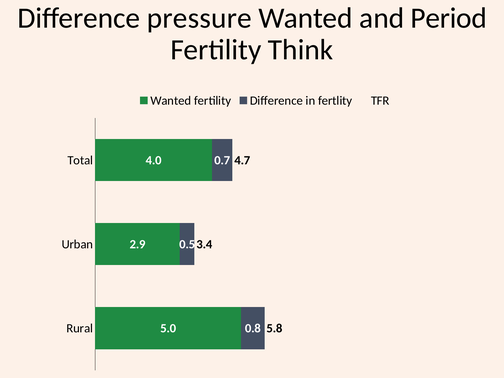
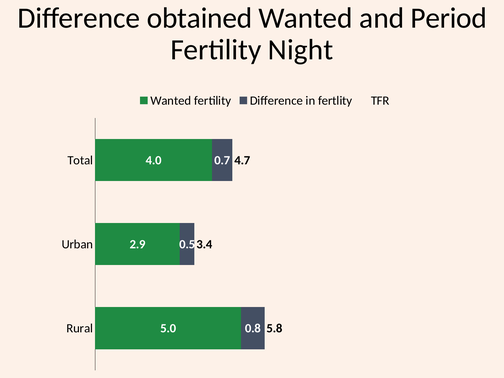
pressure: pressure -> obtained (200, 18)
Think: Think -> Night (301, 50)
